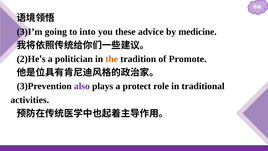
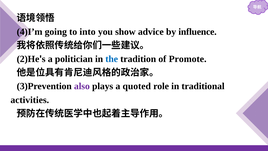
3)I’m: 3)I’m -> 4)I’m (30, 32)
these: these -> show (125, 32)
medicine: medicine -> influence (198, 32)
the colour: orange -> blue (112, 59)
protect: protect -> quoted (137, 86)
